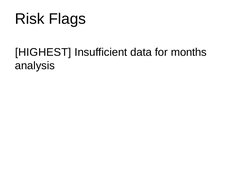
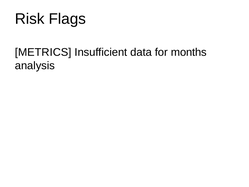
HIGHEST: HIGHEST -> METRICS (43, 52)
